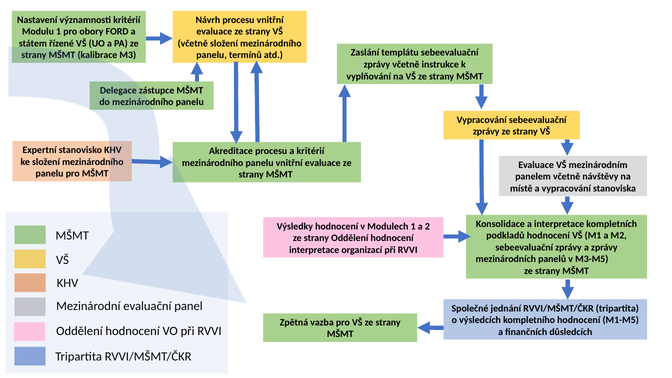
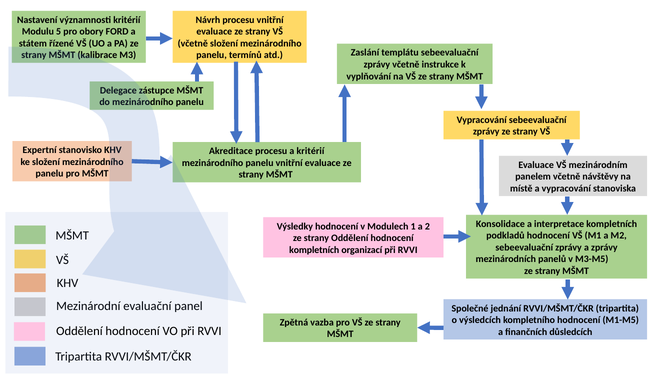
Modulu 1: 1 -> 5 (59, 32)
interpretace: interpretace -> kompletních (314, 250)
